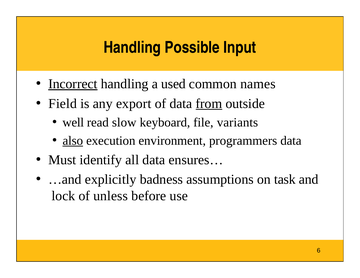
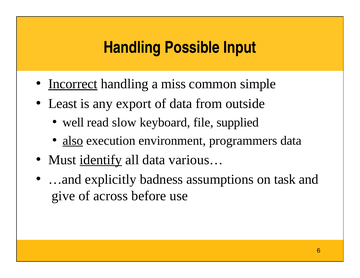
used: used -> miss (174, 84)
names: names -> simple (258, 84)
Field: Field -> Least (63, 104)
from underline: present -> none (209, 104)
variants: variants -> supplied (238, 122)
identify underline: none -> present (101, 160)
ensures…: ensures… -> various… (196, 160)
lock: lock -> give (63, 196)
unless: unless -> across (111, 196)
